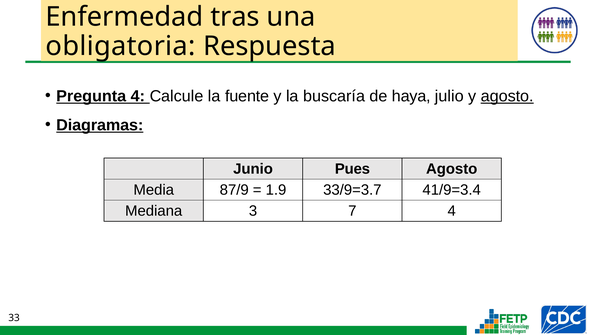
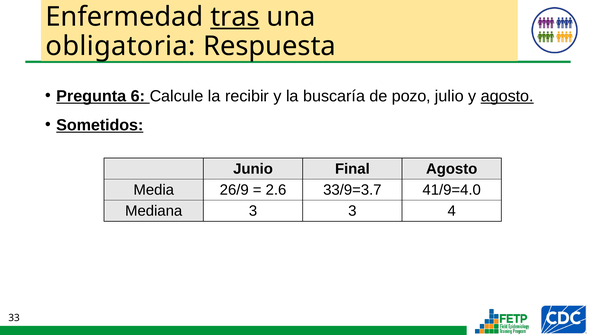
tras underline: none -> present (235, 17)
Pregunta 4: 4 -> 6 (138, 96)
fuente: fuente -> recibir (247, 96)
haya: haya -> pozo (411, 96)
Diagramas: Diagramas -> Sometidos (100, 125)
Pues: Pues -> Final (352, 169)
87/9: 87/9 -> 26/9 (234, 190)
1.9: 1.9 -> 2.6 (276, 190)
41/9=3.4: 41/9=3.4 -> 41/9=4.0 (452, 190)
3 7: 7 -> 3 (352, 211)
